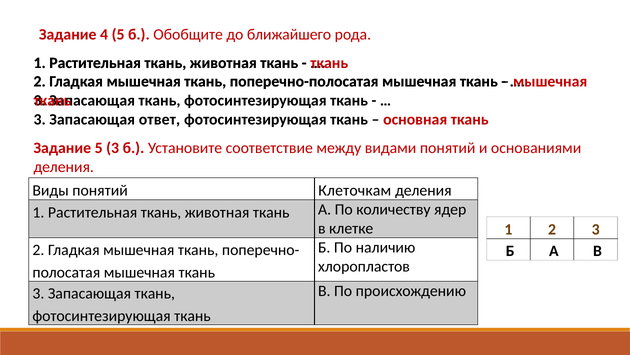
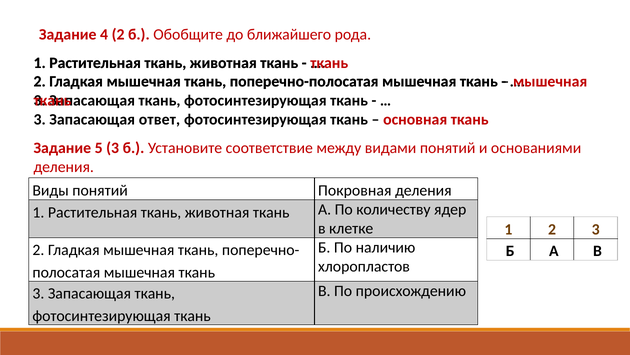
4 5: 5 -> 2 (118, 35)
Клеточкам: Клеточкам -> Покровная (355, 190)
